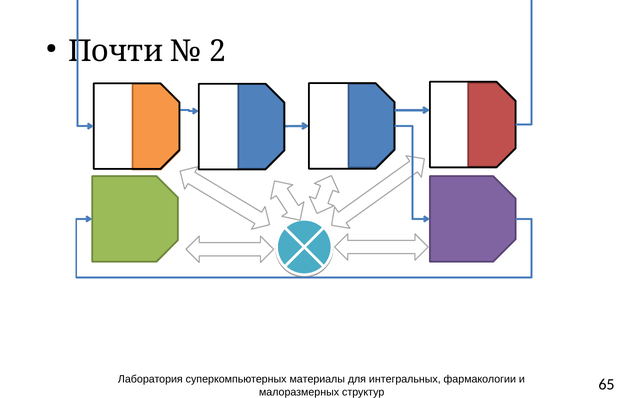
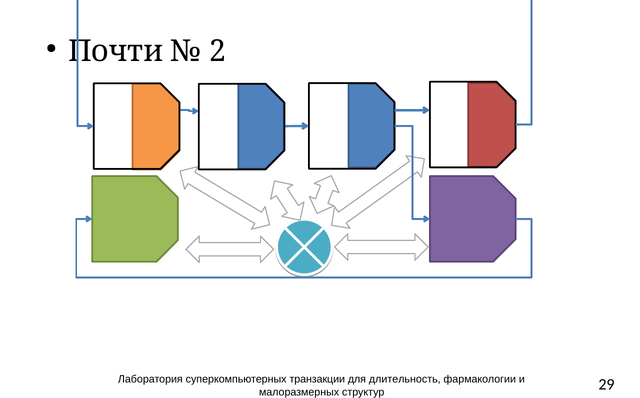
материалы: материалы -> транзакции (317, 379)
интегральных: интегральных -> длительность (405, 379)
65: 65 -> 29 (606, 384)
